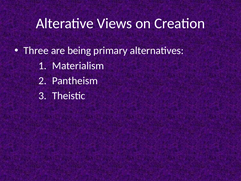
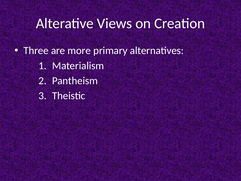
being: being -> more (79, 51)
